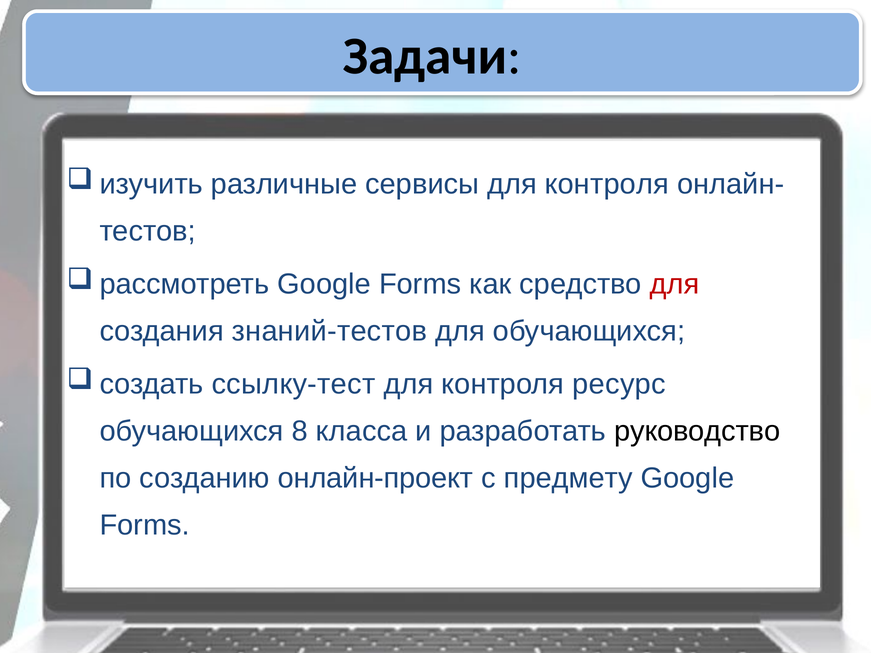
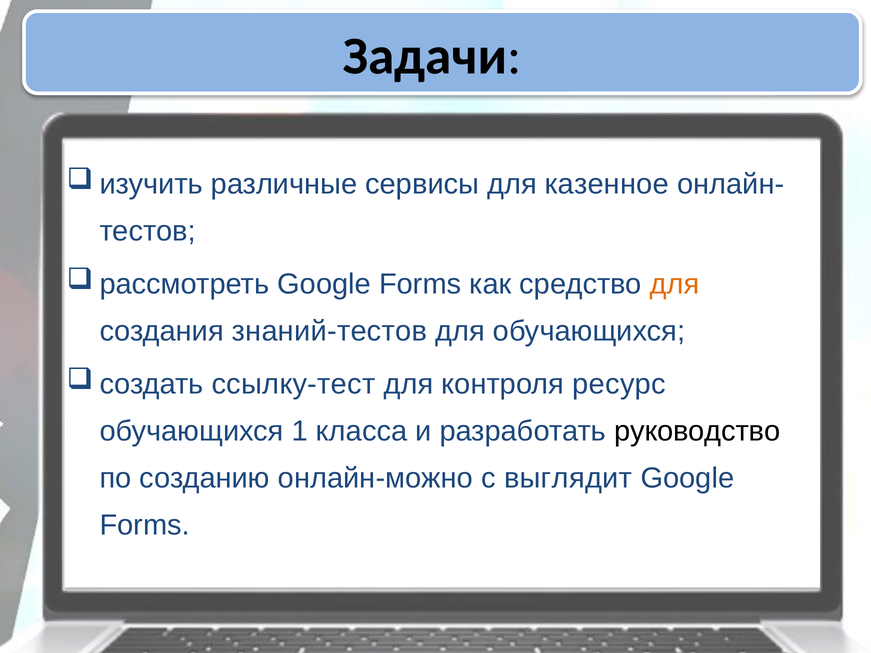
сервисы для контроля: контроля -> казенное (607, 184)
для colour: red -> orange (675, 284)
8: 8 -> 1 (300, 431)
онлайн-проект: онлайн-проект -> онлайн-можно (375, 478)
предмету: предмету -> выглядит (568, 478)
